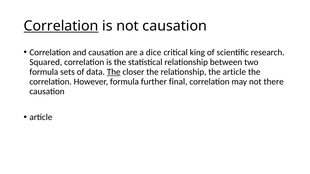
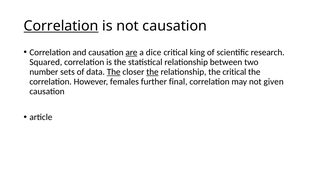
are underline: none -> present (131, 52)
formula: formula -> number (44, 72)
the underline: none -> present (152, 72)
the article: article -> critical (234, 72)
However formula: formula -> females (124, 82)
there: there -> given (274, 82)
